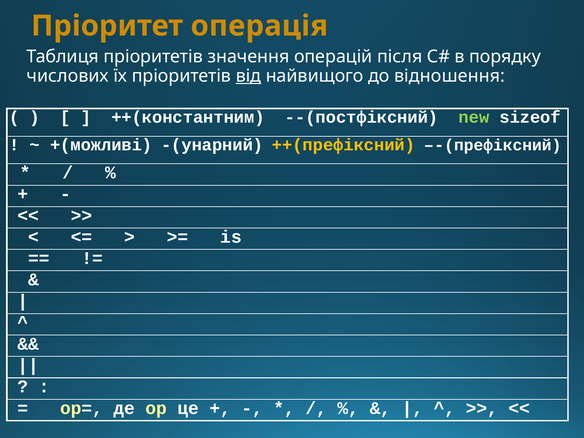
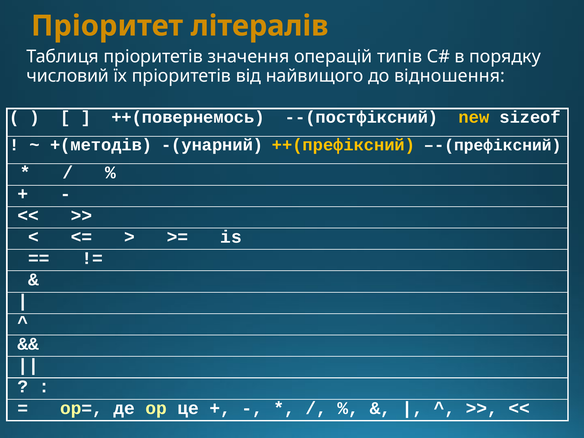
операція: операція -> літералів (260, 26)
після: після -> типів (400, 57)
числових: числових -> числовий (68, 76)
від underline: present -> none (248, 76)
++(константним: ++(константним -> ++(повернемось (188, 117)
new colour: light green -> yellow (474, 117)
+(можливі: +(можливі -> +(методів (101, 145)
